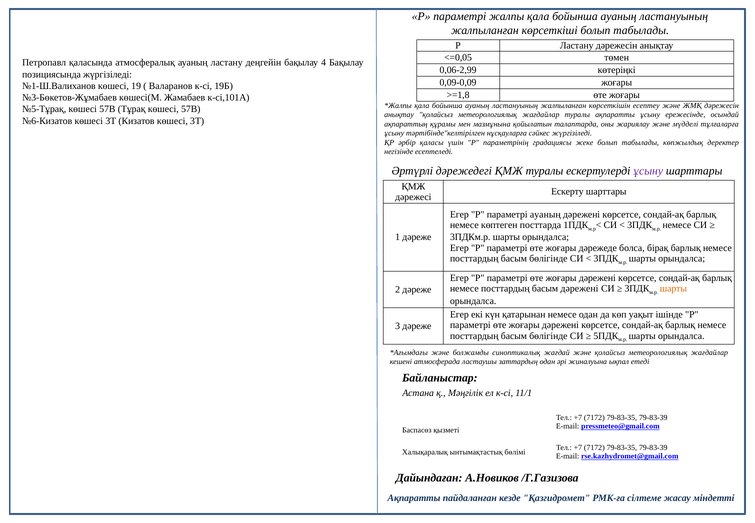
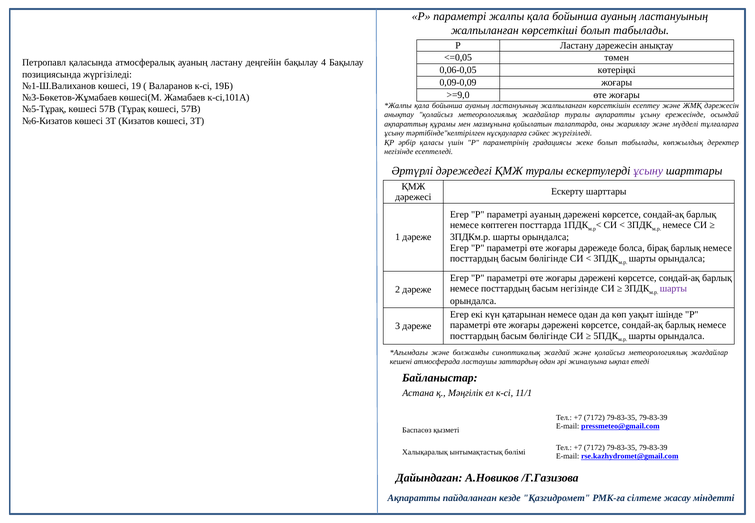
0,06-2,99: 0,06-2,99 -> 0,06-0,05 (458, 70)
>=1,8: >=1,8 -> >=9,0 (458, 95)
басым дәрежені: дәрежені -> негізінде (579, 288)
шарты colour: orange -> purple (673, 288)
